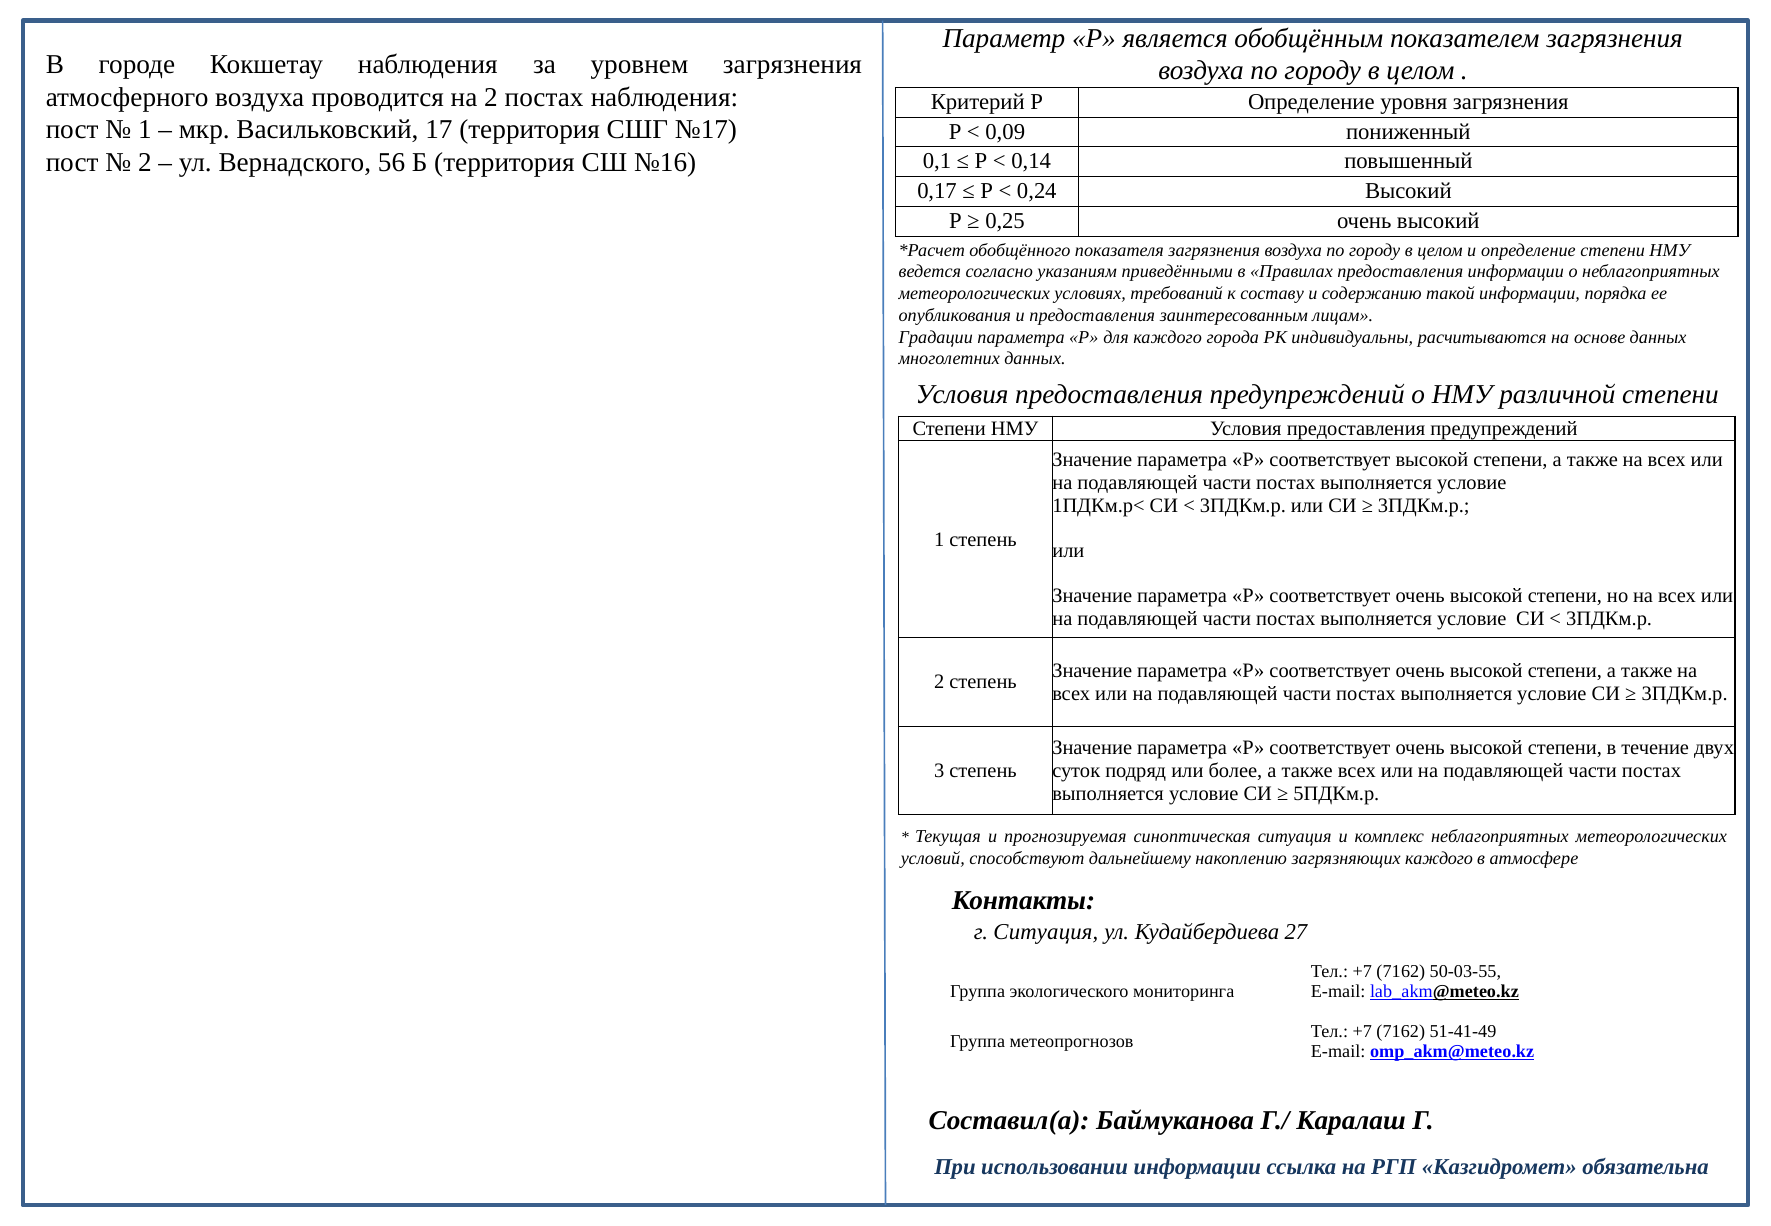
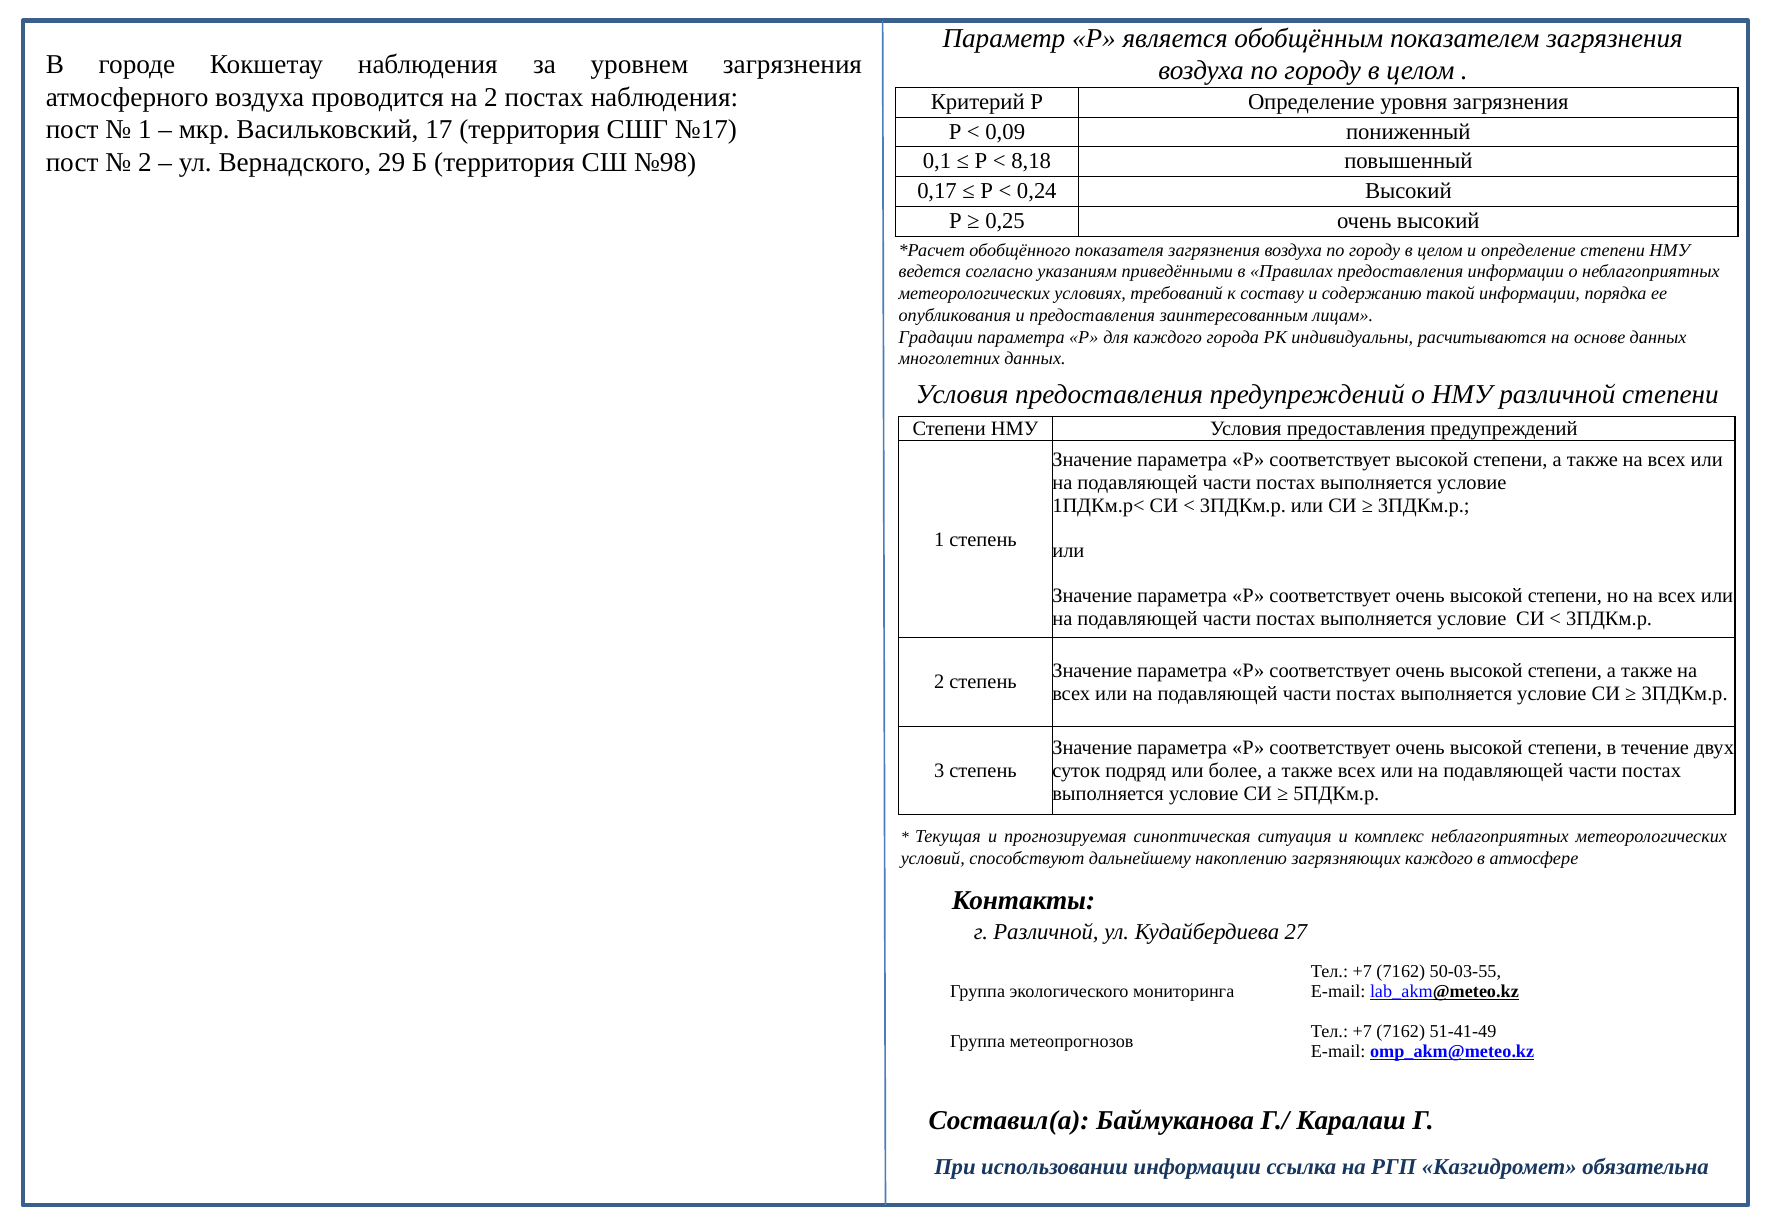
56: 56 -> 29 (392, 163)
№16: №16 -> №98 (665, 163)
0,14: 0,14 -> 8,18 (1031, 161)
г Ситуация: Ситуация -> Различной (1046, 932)
